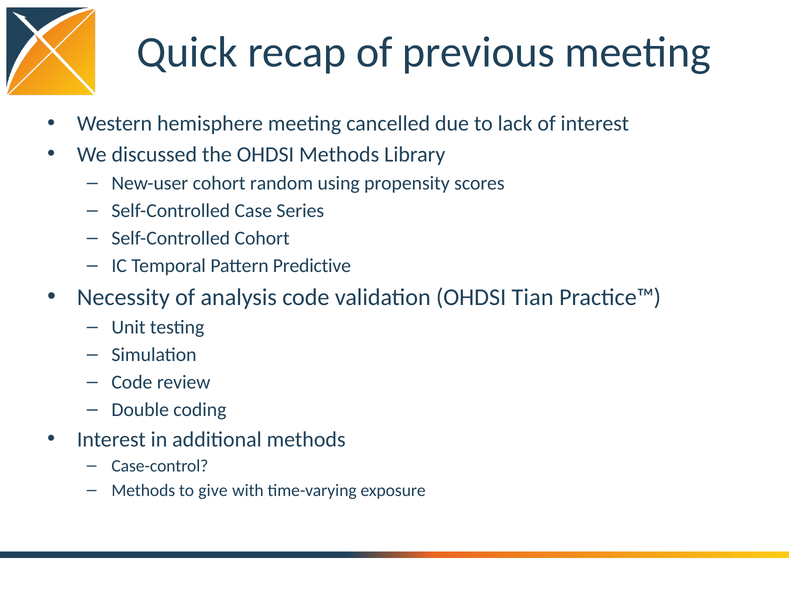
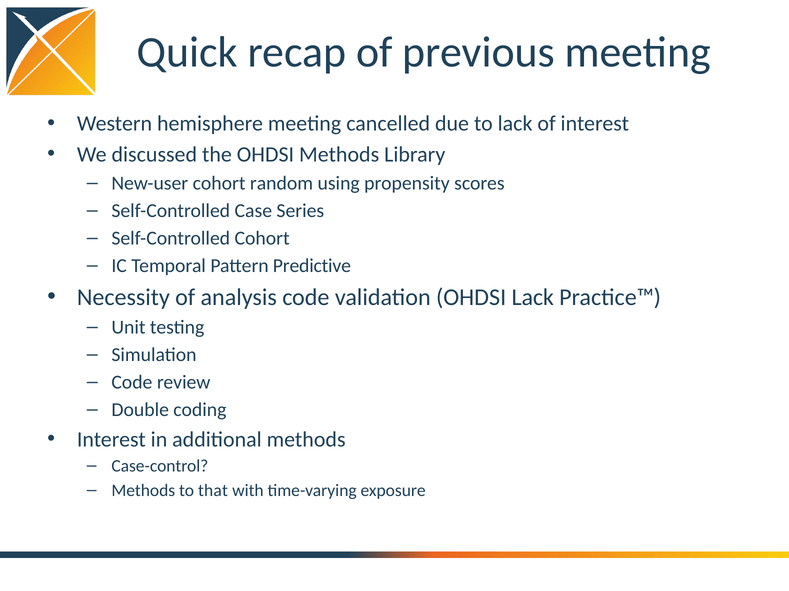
OHDSI Tian: Tian -> Lack (533, 298)
give: give -> that (213, 491)
